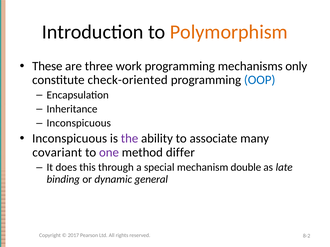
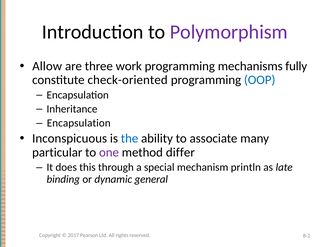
Polymorphism colour: orange -> purple (229, 32)
These: These -> Allow (47, 66)
only: only -> fully (296, 66)
Inconspicuous: Inconspicuous -> Encapsulation (79, 123)
the colour: purple -> blue (130, 139)
covariant: covariant -> particular (57, 153)
double: double -> println (246, 168)
